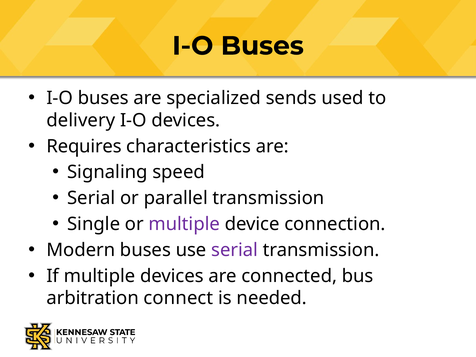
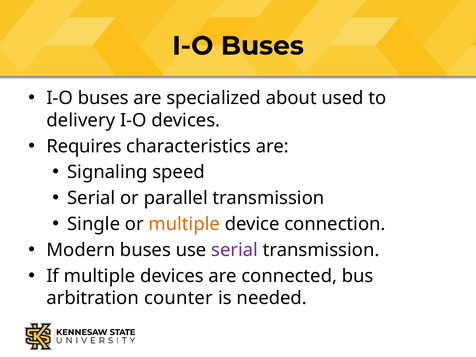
sends: sends -> about (291, 98)
multiple colour: purple -> orange (184, 224)
connect: connect -> counter (178, 298)
